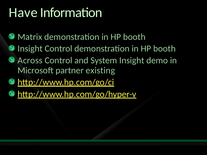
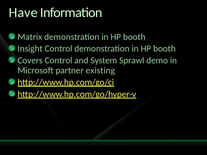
Across: Across -> Covers (30, 60)
System Insight: Insight -> Sprawl (132, 60)
